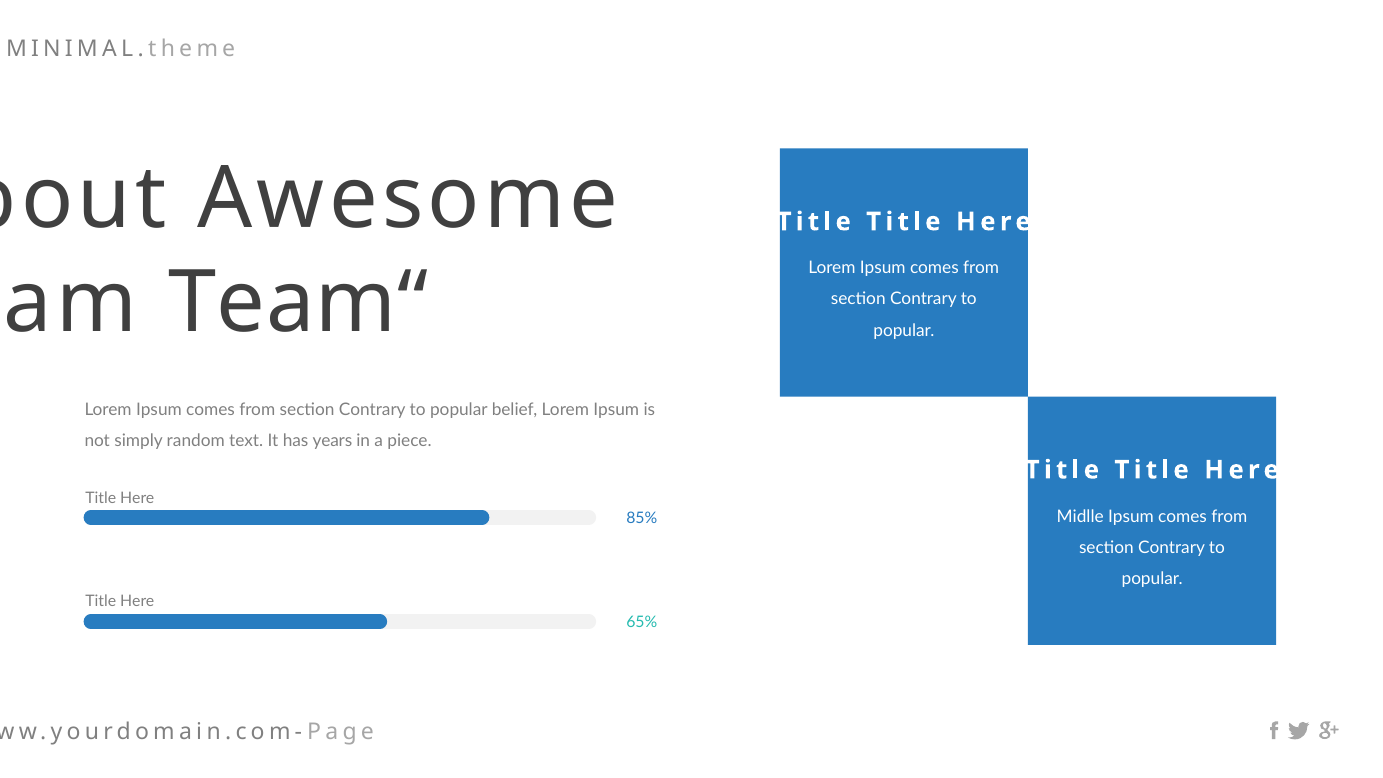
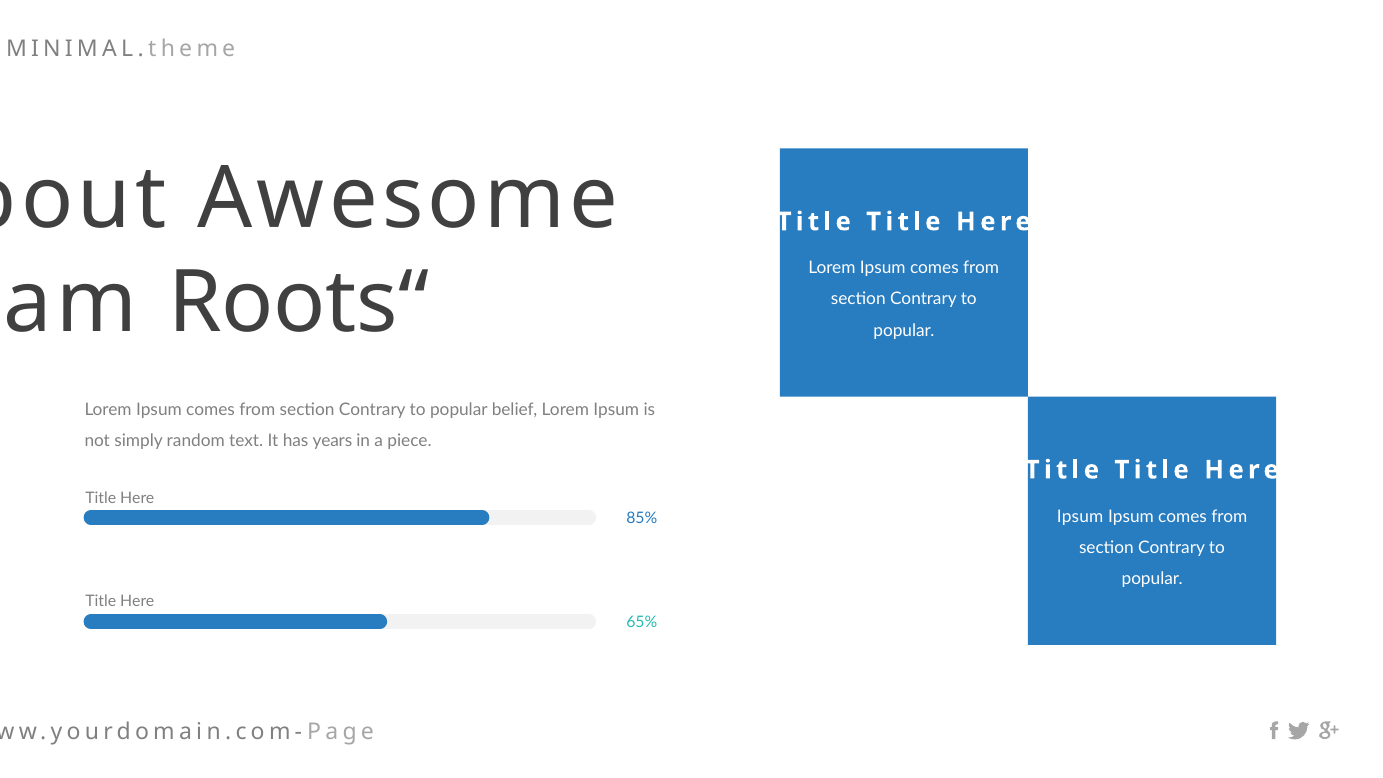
Team“: Team“ -> Roots“ (299, 303)
Midlle: Midlle -> Ipsum (1080, 516)
